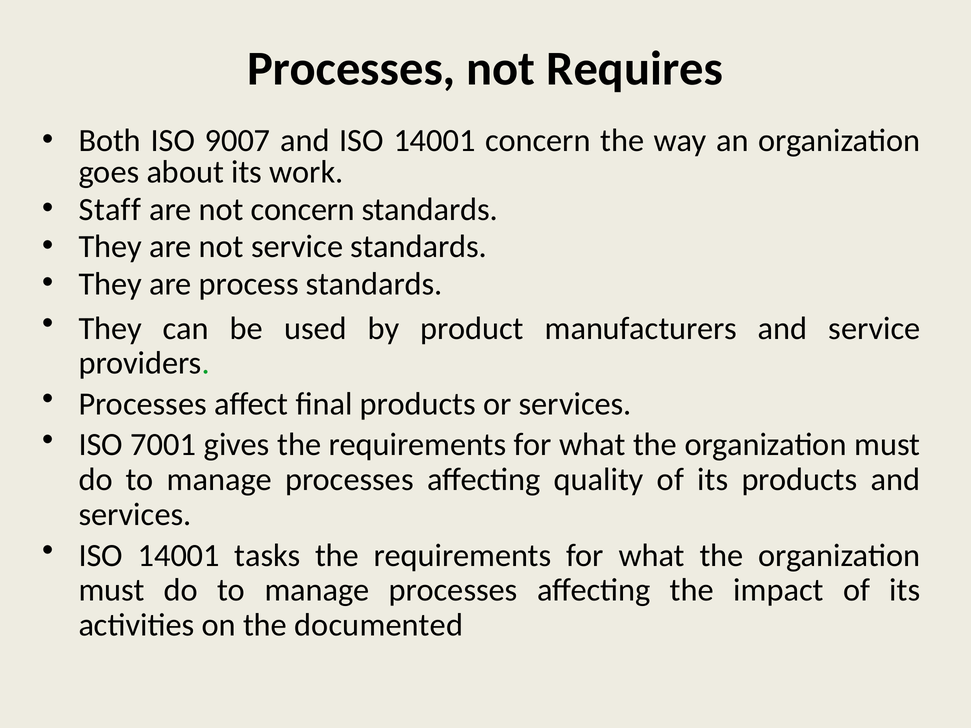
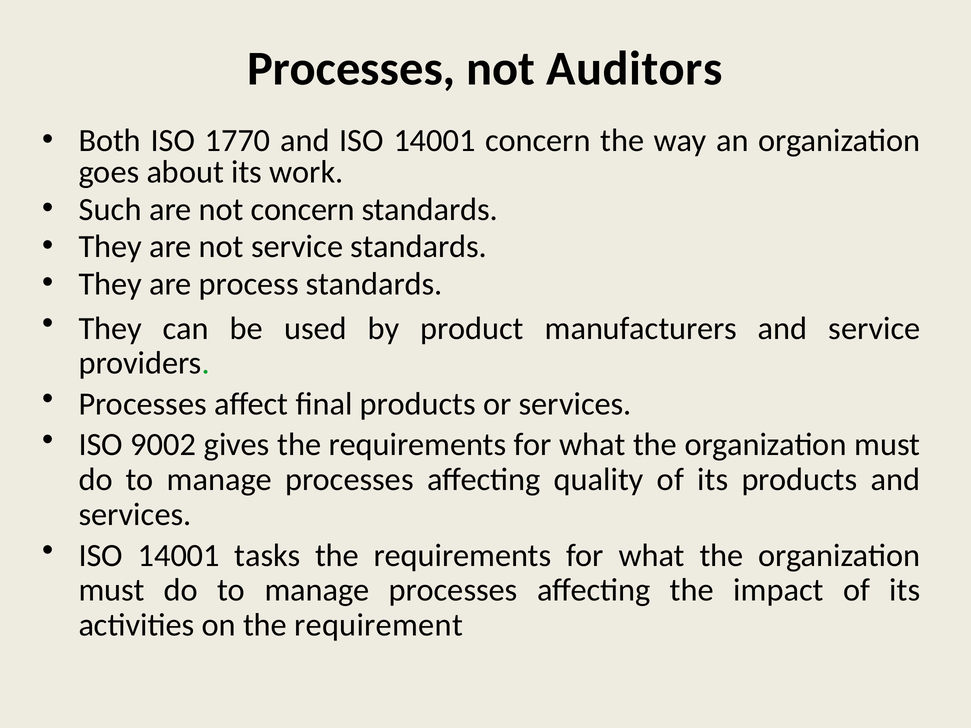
Requires: Requires -> Auditors (634, 69)
9007: 9007 -> 1770 (238, 141)
Staff: Staff -> Such (110, 209)
7001: 7001 -> 9002 (163, 445)
documented: documented -> requirement (379, 625)
